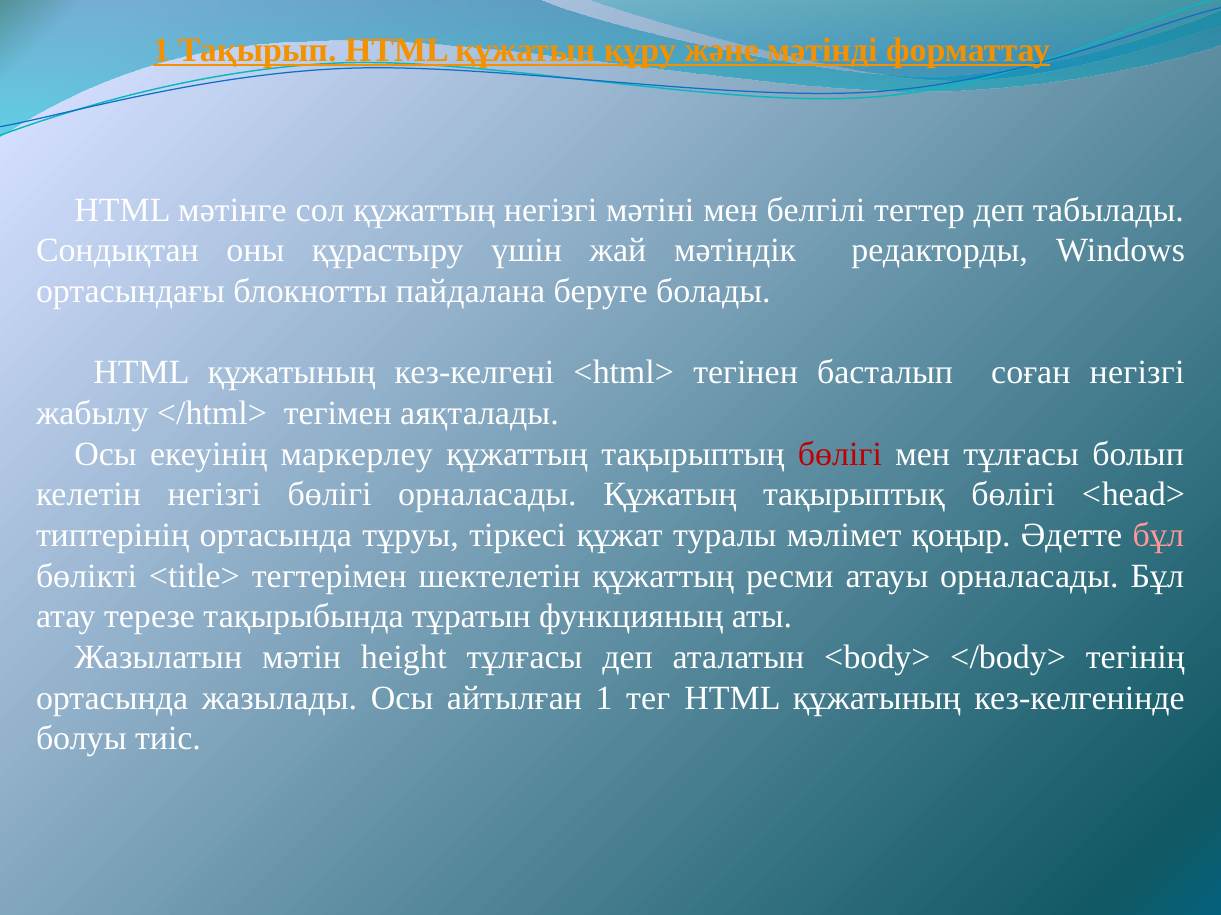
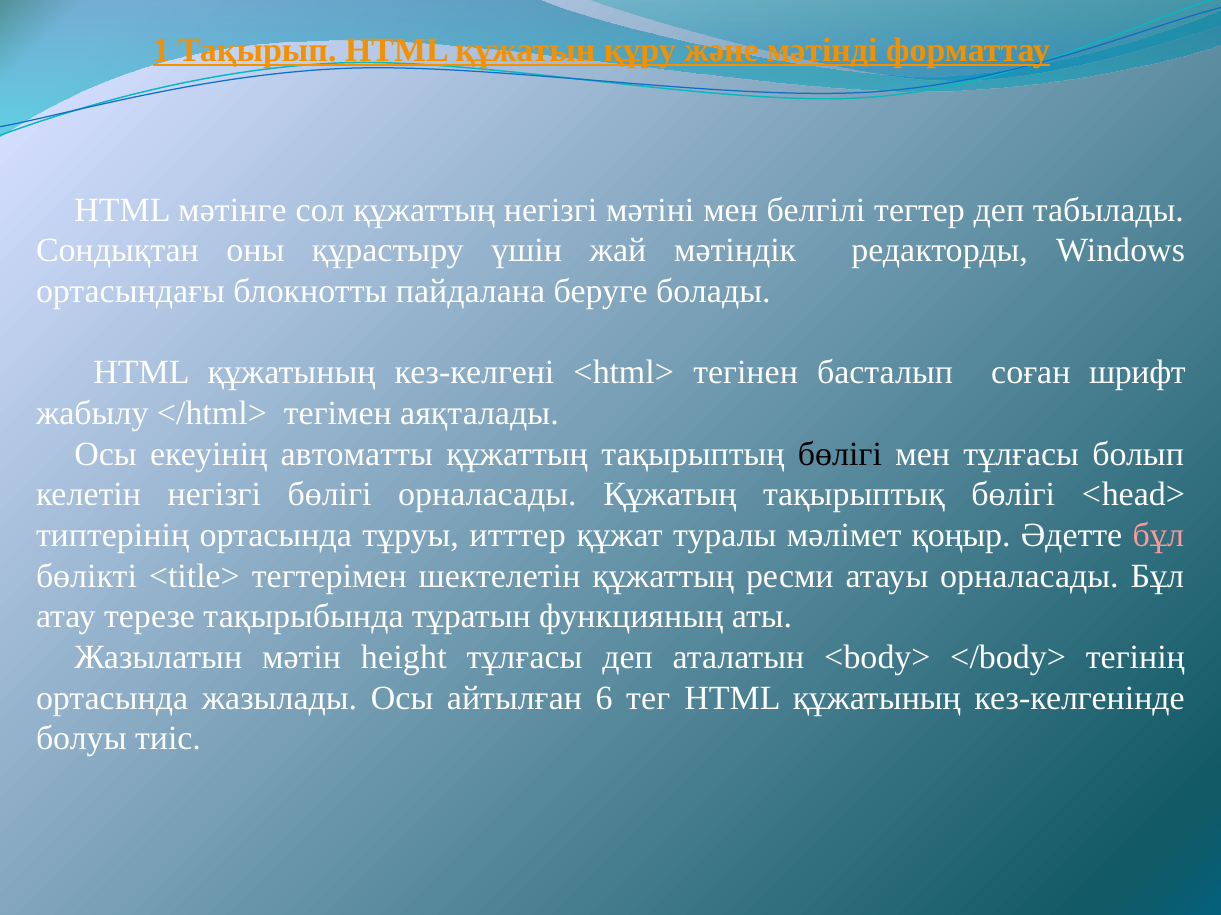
соған негізгі: негізгі -> шрифт (1137, 373)
маркерлеу: маркерлеу -> автоматты (357, 454)
бөлігі colour: red -> black (840, 454)
тіркесі: тіркесі -> итттер (518, 536)
айтылған 1: 1 -> 6 (604, 699)
